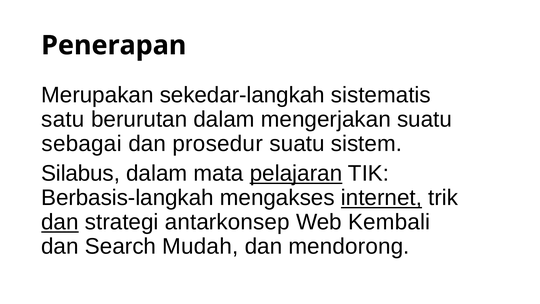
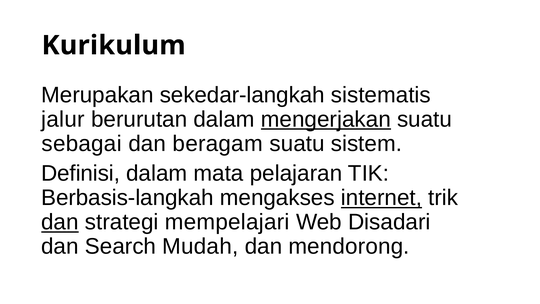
Penerapan: Penerapan -> Kurikulum (114, 45)
satu: satu -> jalur (63, 119)
mengerjakan underline: none -> present (326, 119)
prosedur: prosedur -> beragam (218, 143)
Silabus: Silabus -> Definisi (81, 173)
pelajaran underline: present -> none (296, 173)
antarkonsep: antarkonsep -> mempelajari (227, 222)
Kembali: Kembali -> Disadari (389, 222)
